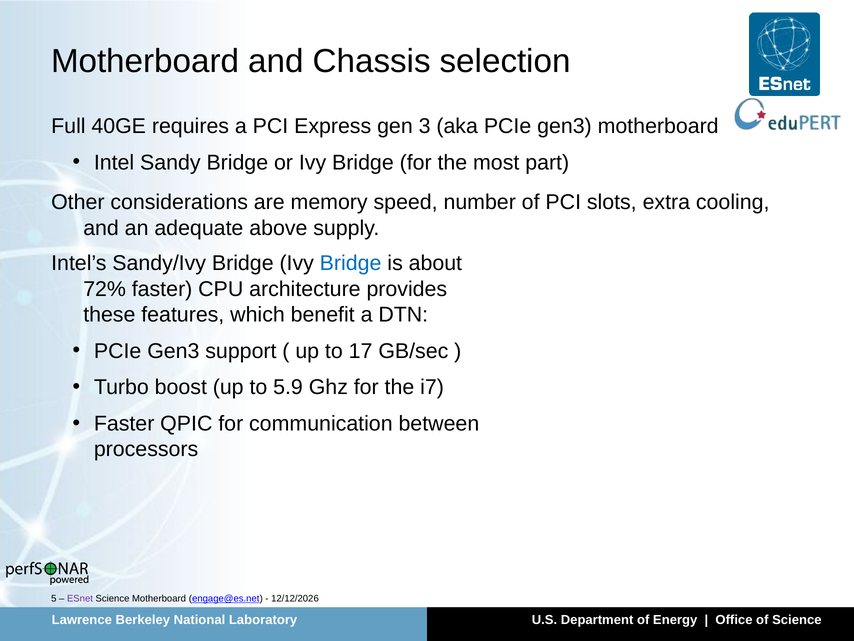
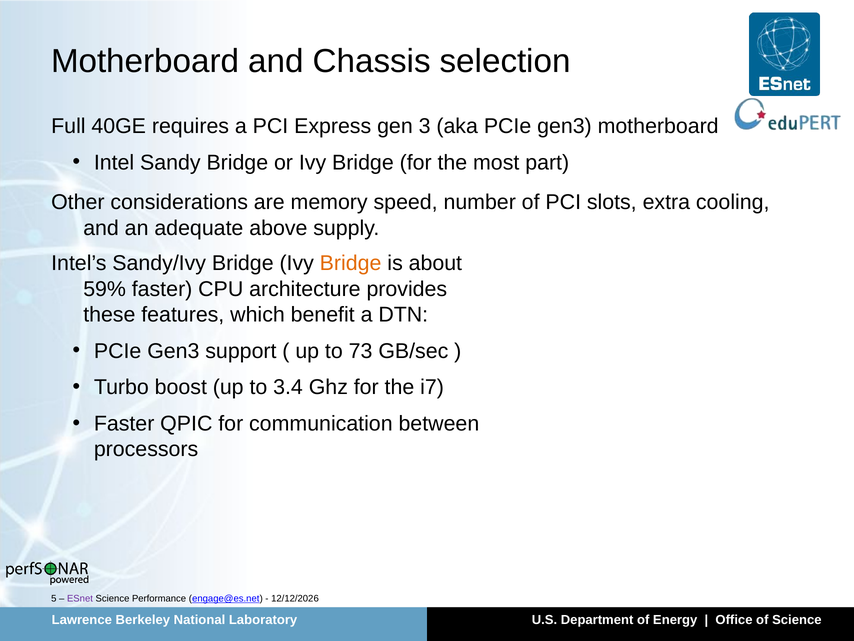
Bridge colour: blue -> orange (351, 263)
72%: 72% -> 59% (105, 289)
17: 17 -> 73 (361, 351)
5.9: 5.9 -> 3.4 (288, 387)
Motherboard: Motherboard -> Performance (159, 598)
